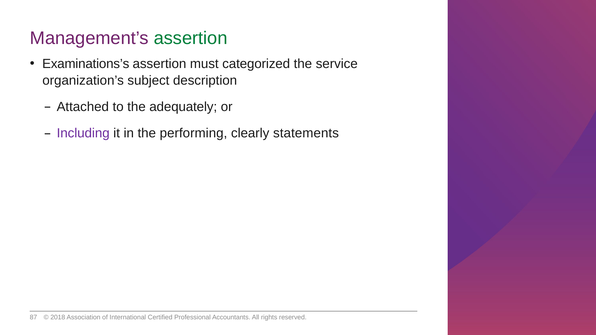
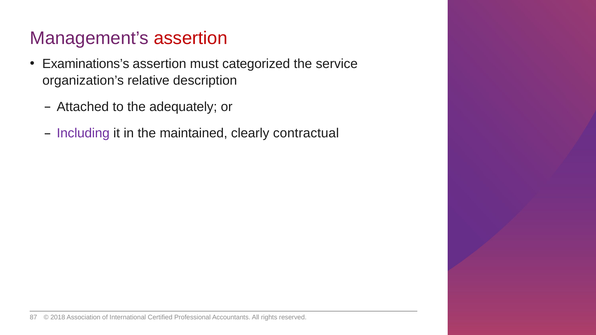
assertion colour: green -> red (191, 38)
subject: subject -> relative (148, 80)
performing: performing -> maintained (194, 133)
statements: statements -> contractual (306, 133)
